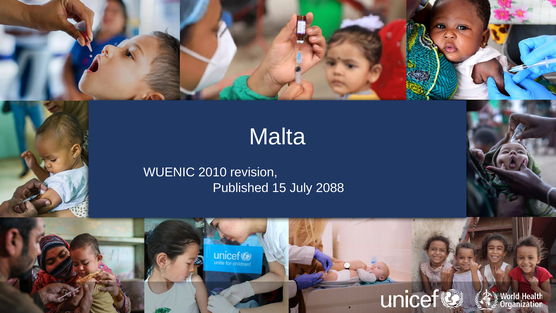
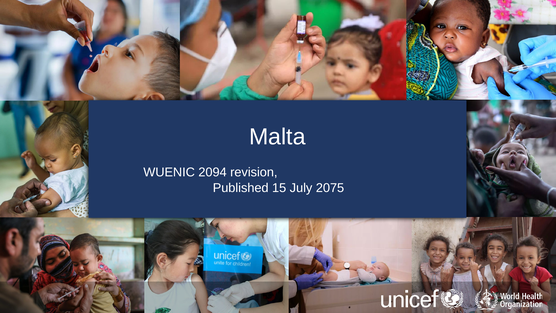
2010: 2010 -> 2094 (213, 172)
2088: 2088 -> 2075 (330, 188)
